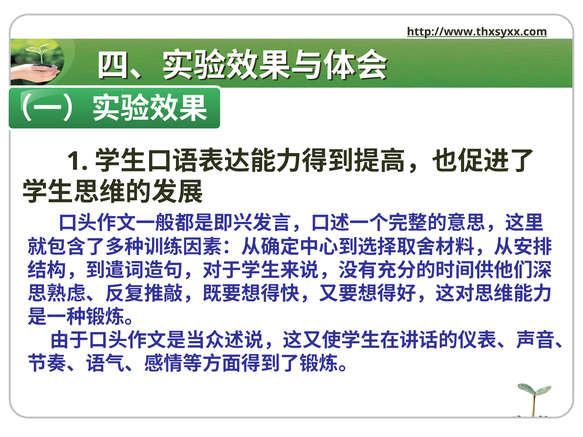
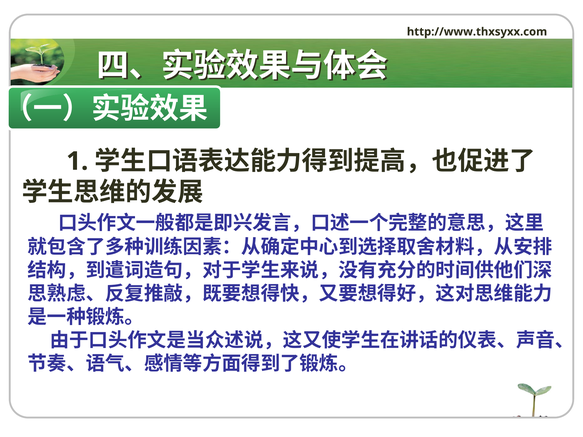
http://www.thxsyxx.com underline: present -> none (477, 32)
